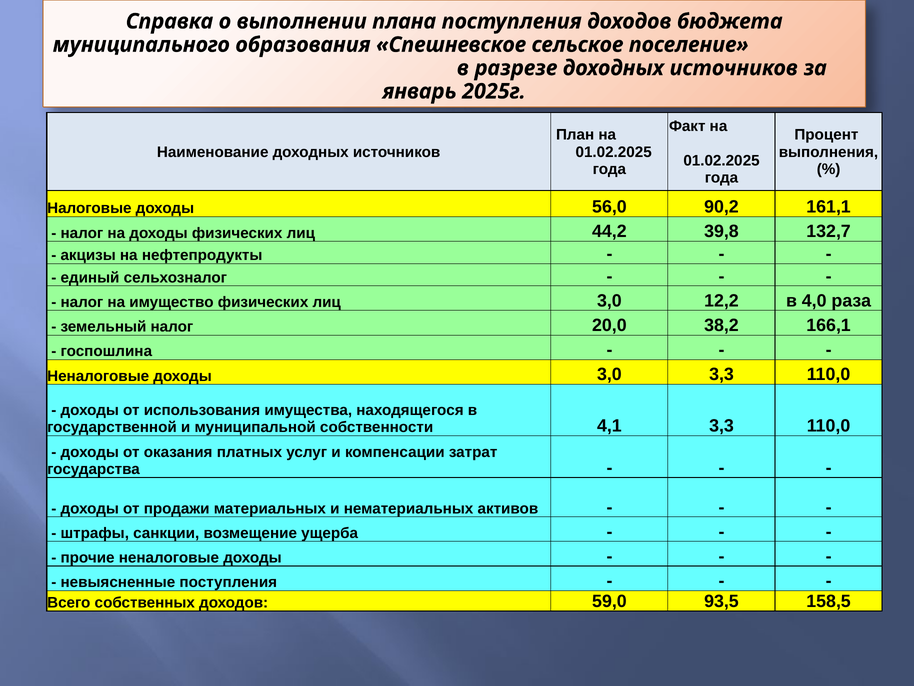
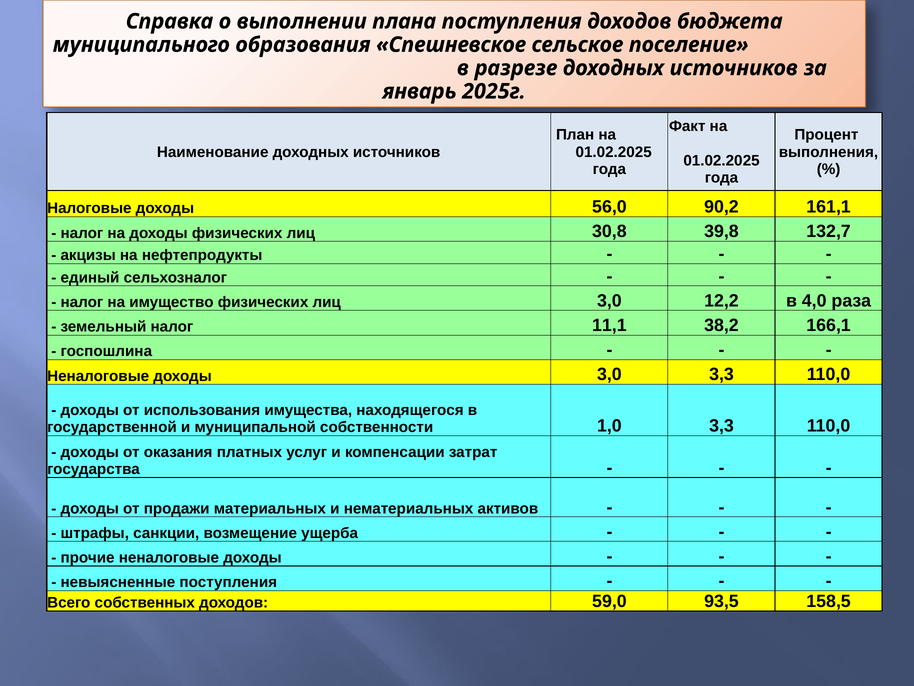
44,2: 44,2 -> 30,8 (609, 231)
20,0: 20,0 -> 11,1 (609, 325)
4,1: 4,1 -> 1,0 (609, 426)
